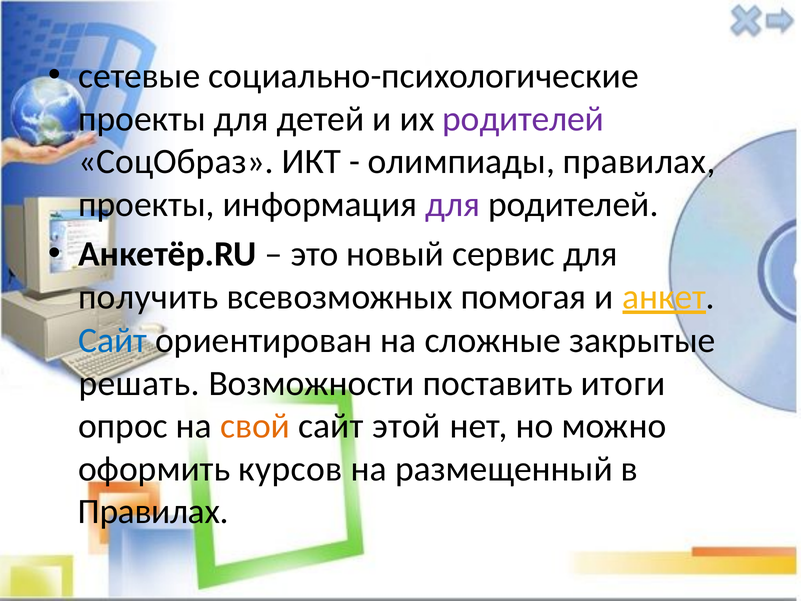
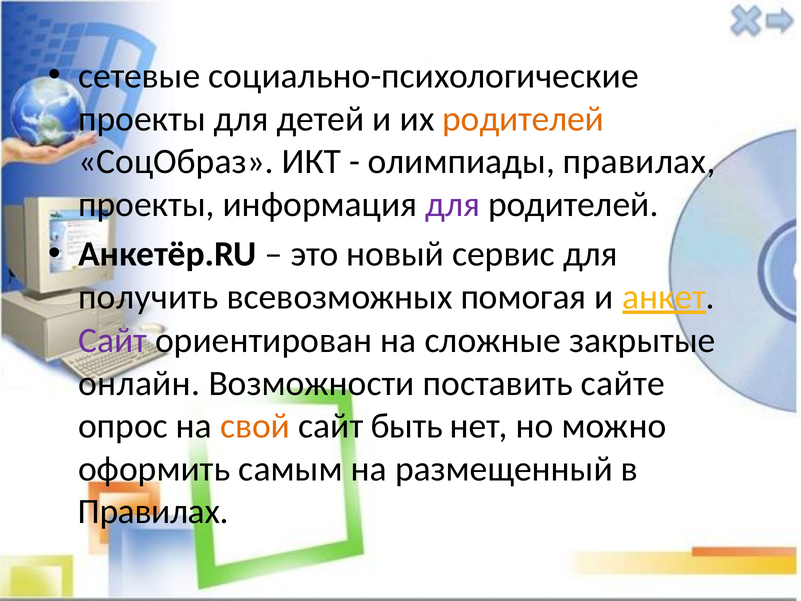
родителей colour: purple -> orange (523, 119)
Сайт colour: blue -> purple (113, 340)
решать: решать -> онлайн (139, 383)
итоги: итоги -> сайте (623, 383)
этой: этой -> быть (407, 426)
курсов: курсов -> самым (291, 469)
